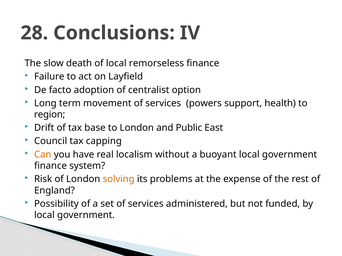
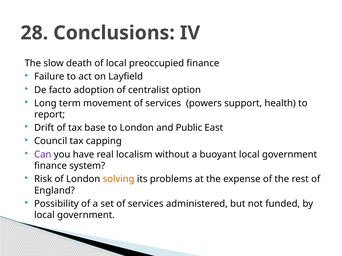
remorseless: remorseless -> preoccupied (157, 63)
region: region -> report (50, 115)
Can colour: orange -> purple (43, 155)
